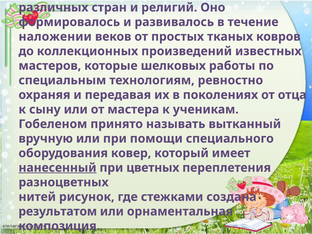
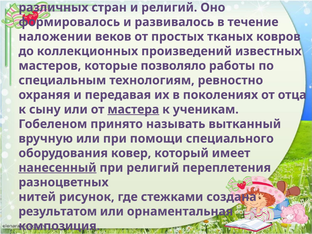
шелковых: шелковых -> позволяло (173, 66)
мастера underline: none -> present (133, 109)
при цветных: цветных -> религий (153, 168)
